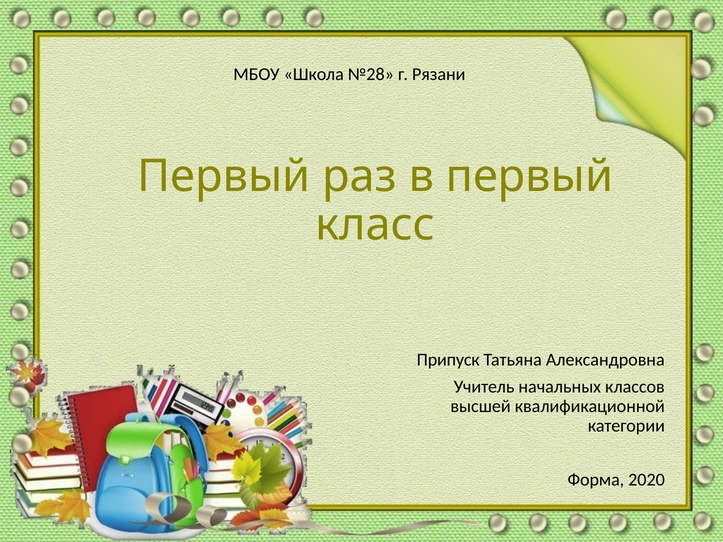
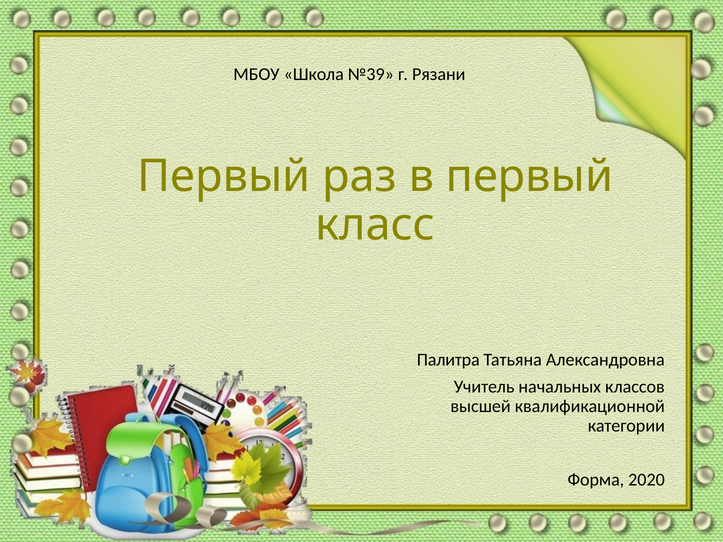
№28: №28 -> №39 (371, 75)
Припуск: Припуск -> Палитра (448, 360)
